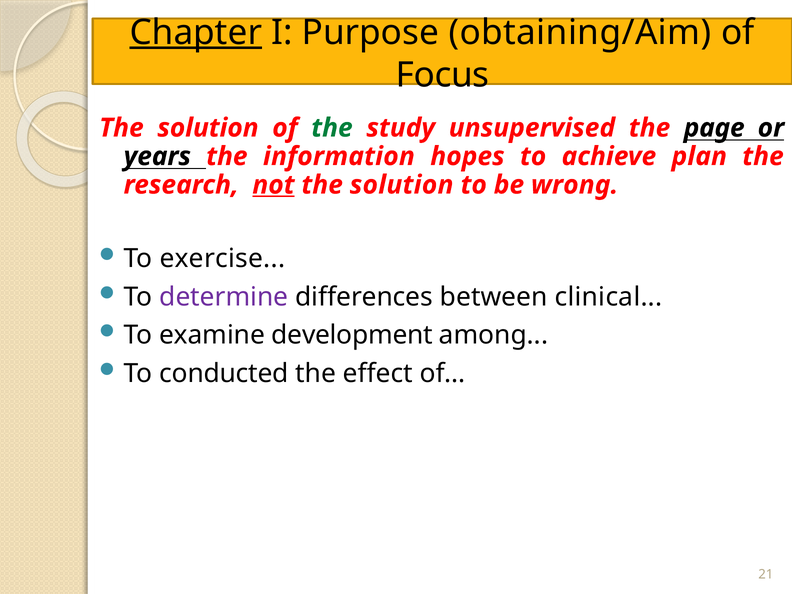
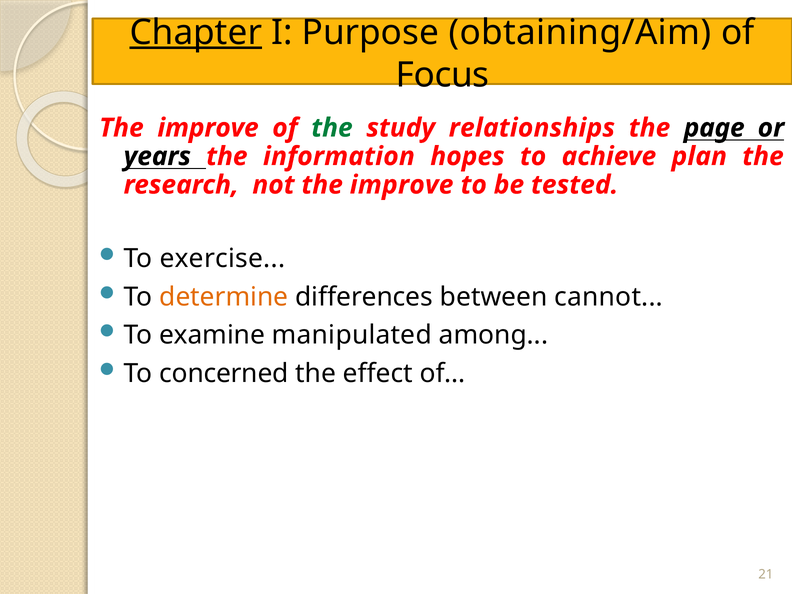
solution: solution -> improve (208, 128)
unsupervised: unsupervised -> relationships (532, 128)
not underline: present -> none (273, 185)
solution: solution -> improve (402, 185)
wrong: wrong -> tested (575, 185)
determine colour: purple -> orange (224, 297)
clinical: clinical -> cannot (609, 297)
development: development -> manipulated (352, 335)
conducted: conducted -> concerned (224, 374)
